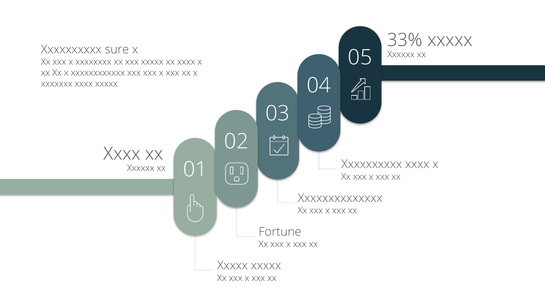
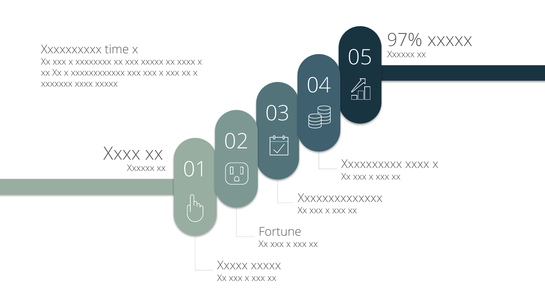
33%: 33% -> 97% (405, 40)
sure: sure -> time (117, 49)
